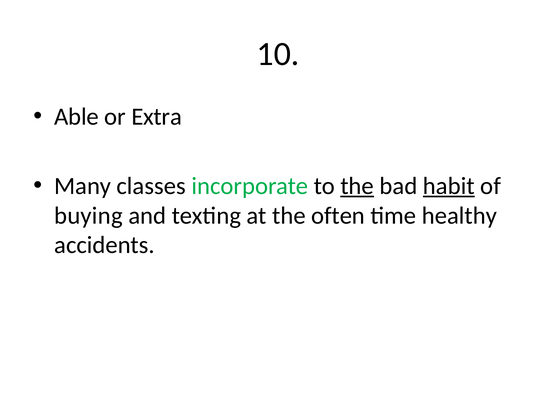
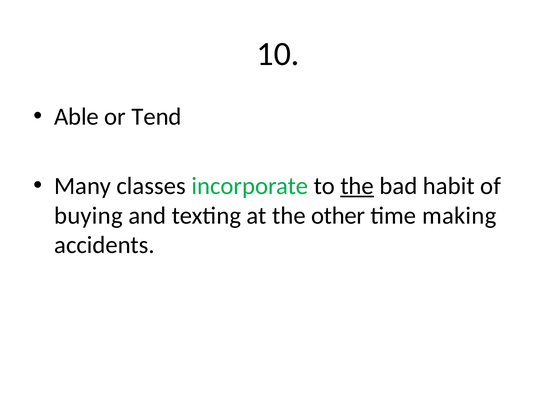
Extra: Extra -> Tend (157, 117)
habit underline: present -> none (449, 186)
often: often -> other (338, 216)
healthy: healthy -> making (459, 216)
